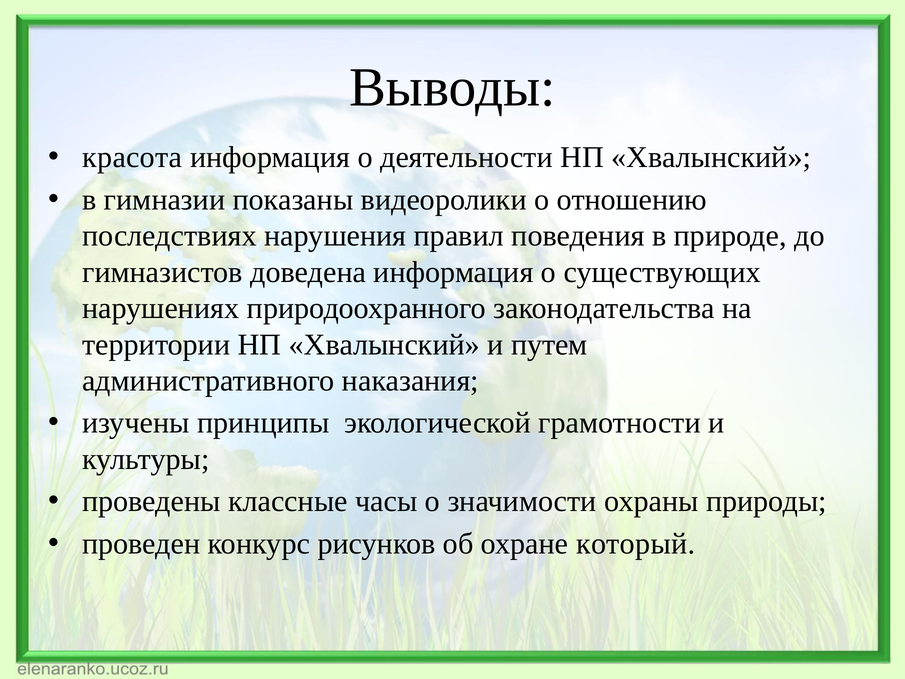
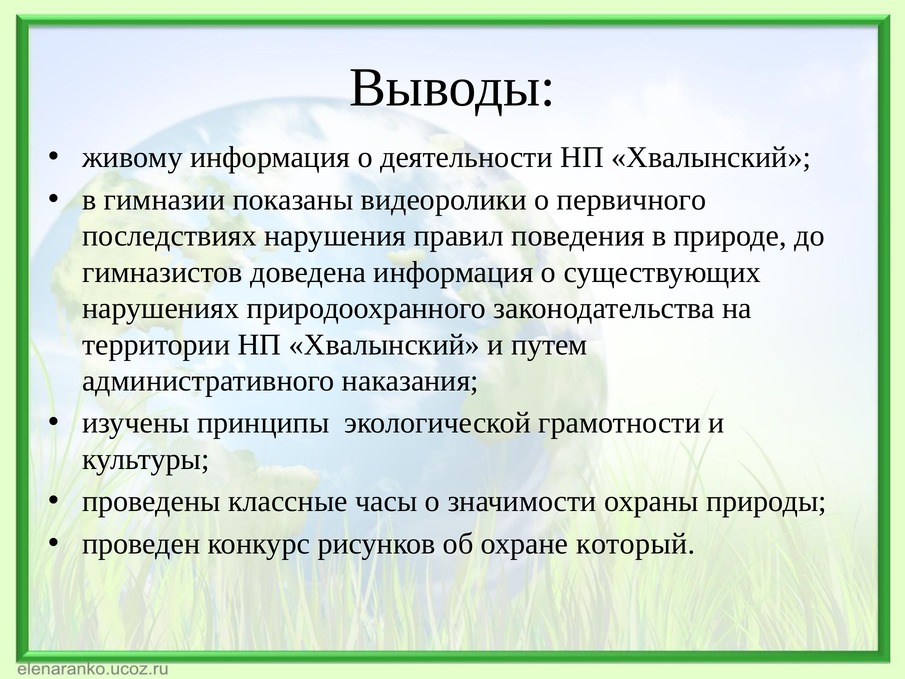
красота: красота -> живому (132, 157)
отношению: отношению -> первичного (632, 200)
